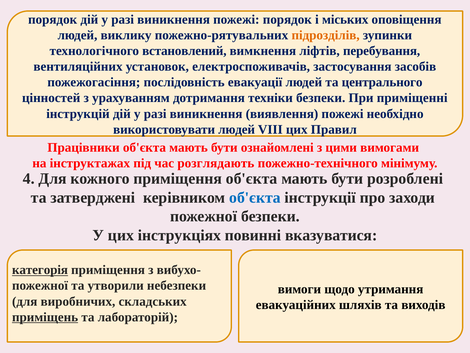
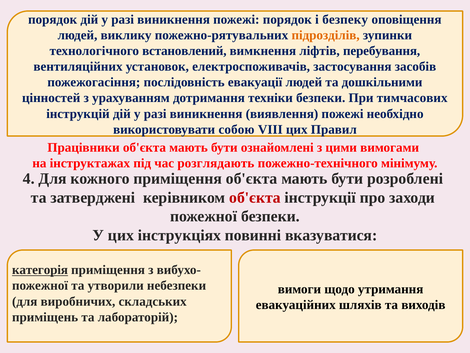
міських: міських -> безпеку (345, 19)
центрального: центрального -> дошкільними (382, 82)
приміщенні: приміщенні -> тимчасових (412, 98)
використовувати людей: людей -> собою (236, 129)
об'єкта colour: blue -> red (255, 197)
приміщень underline: present -> none (45, 317)
